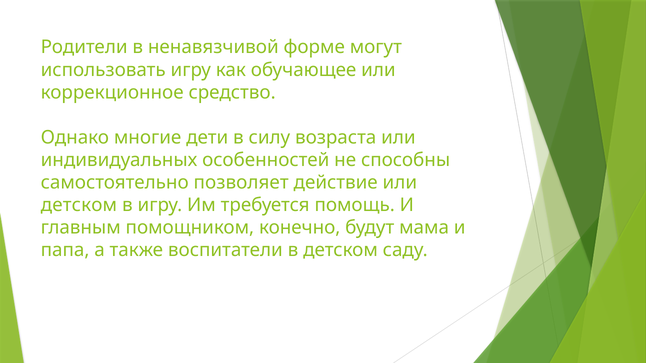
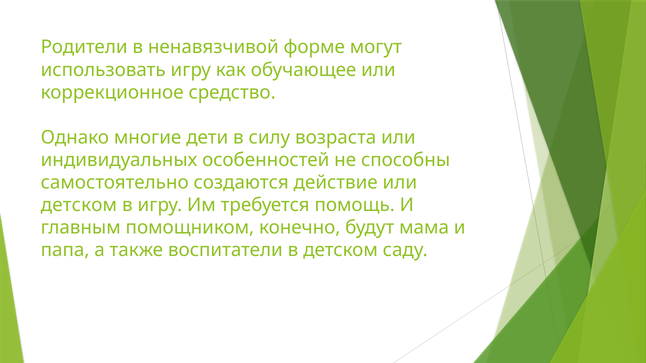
позволяет: позволяет -> создаются (241, 183)
